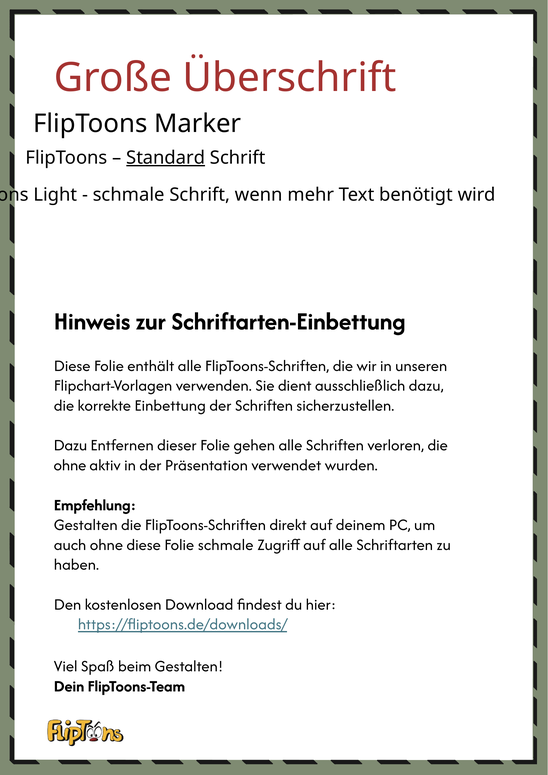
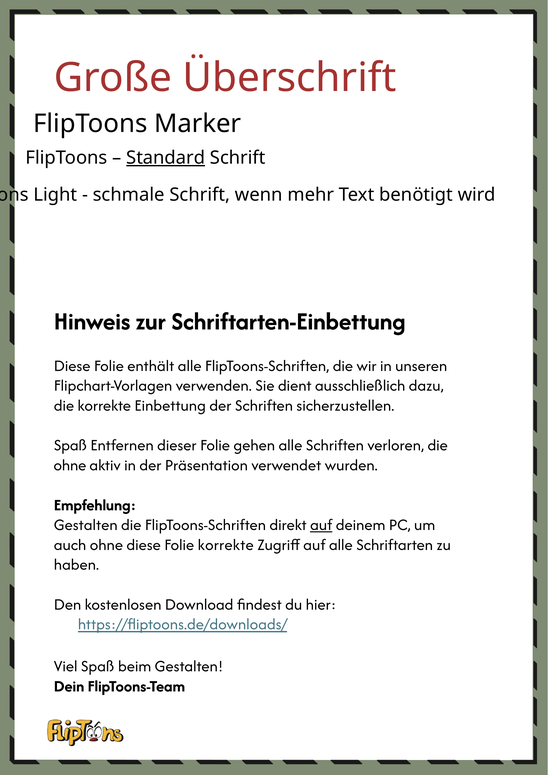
Dazu: Dazu -> Spaß (70, 445)
auf underline: none -> present (321, 525)
Folie schmale: schmale -> korrekte (226, 545)
